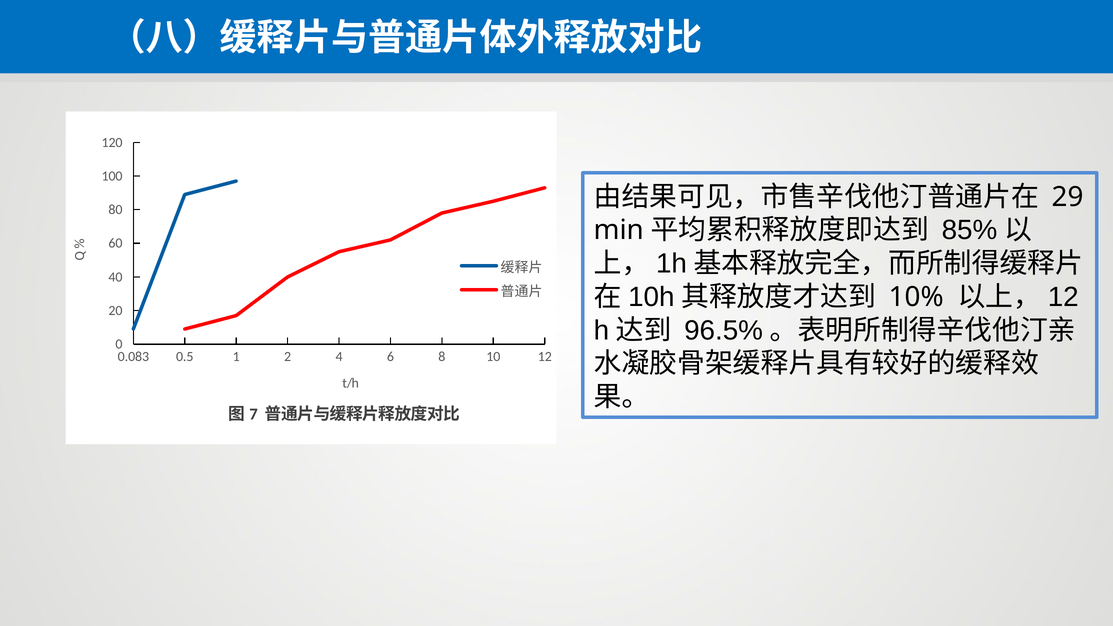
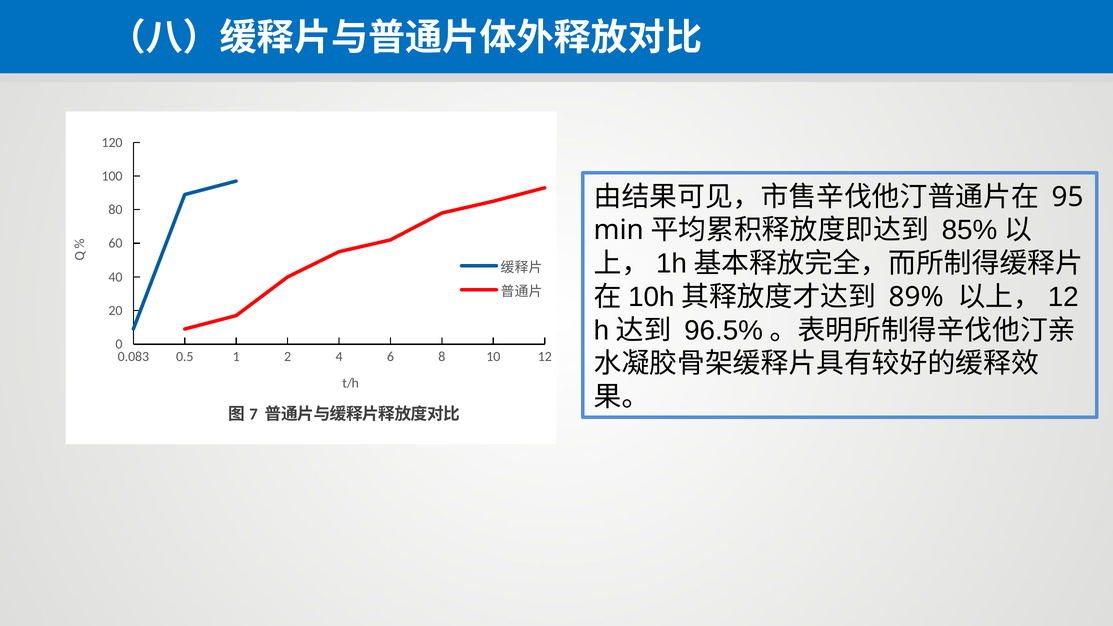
29: 29 -> 95 (1068, 197)
10%: 10% -> 89% (916, 297)
